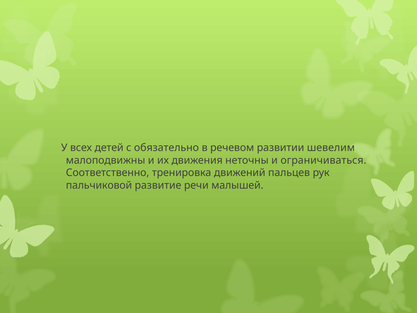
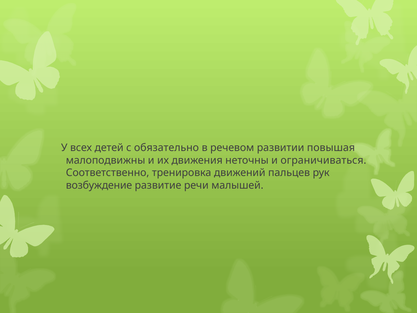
шевелим: шевелим -> повышая (331, 148)
пальчиковой: пальчиковой -> возбуждение (99, 185)
